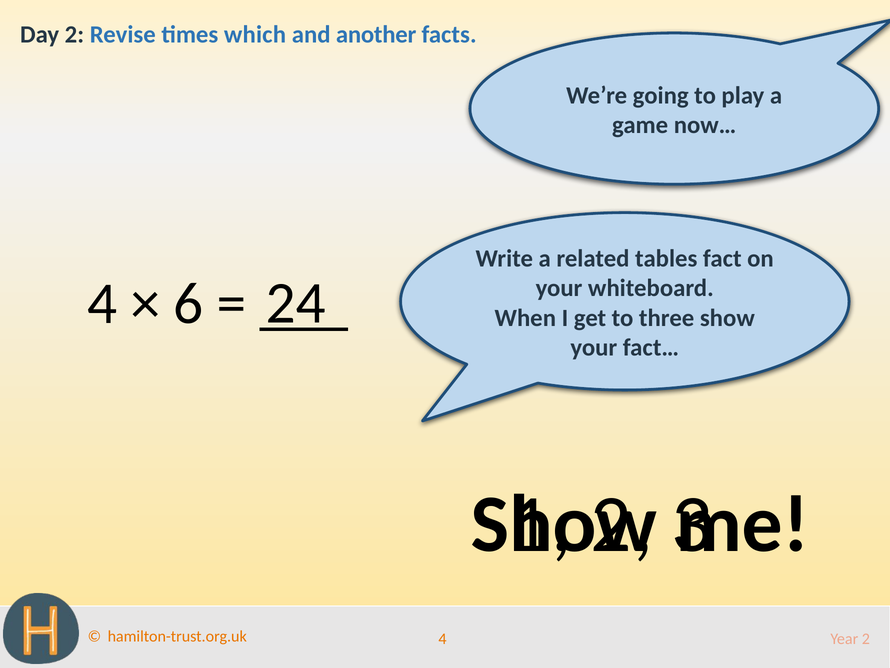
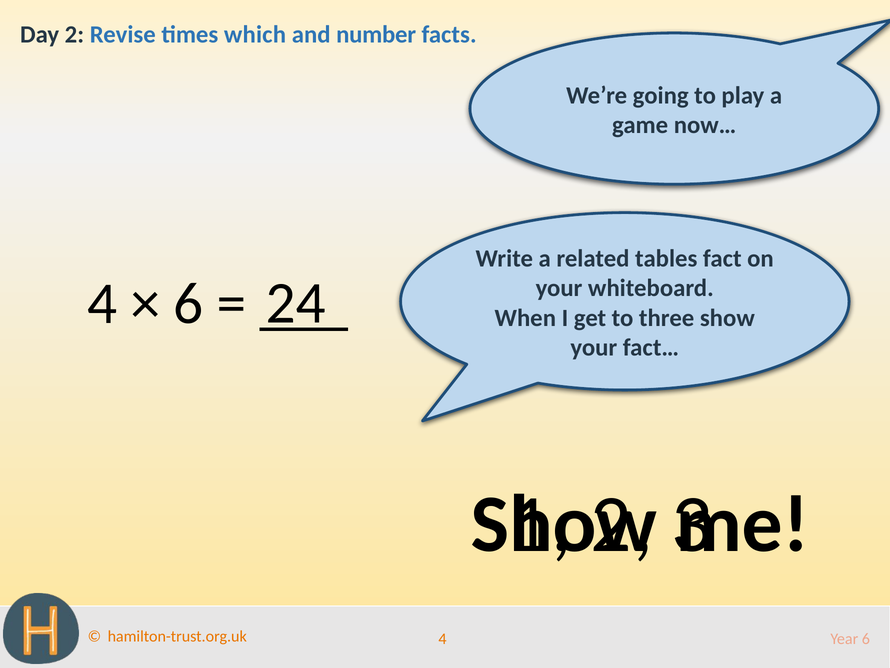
another: another -> number (376, 34)
Year 2: 2 -> 6 (866, 639)
